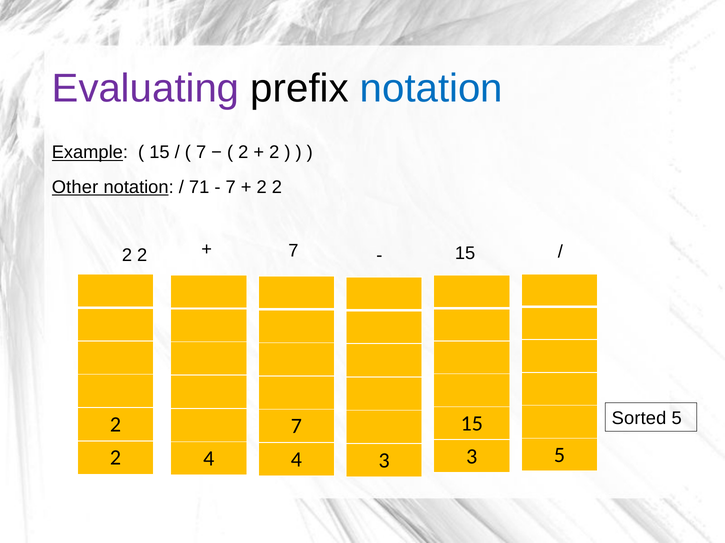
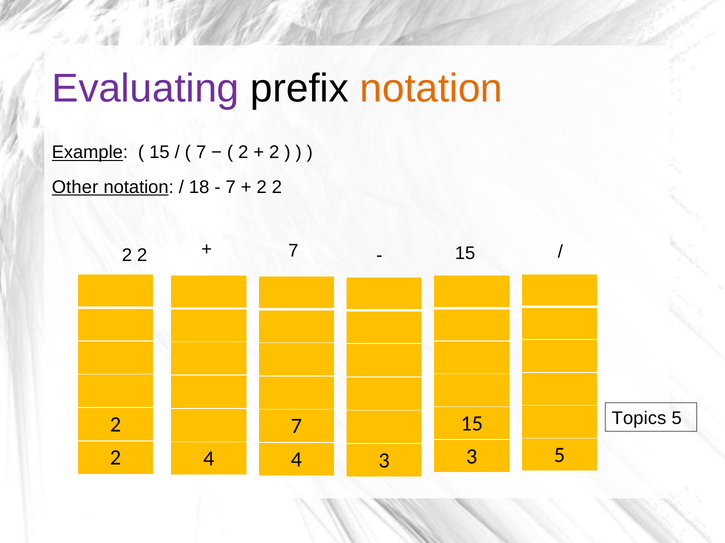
notation colour: blue -> orange (431, 89)
71: 71 -> 18 (199, 187)
Sorted: Sorted -> Topics (639, 419)
